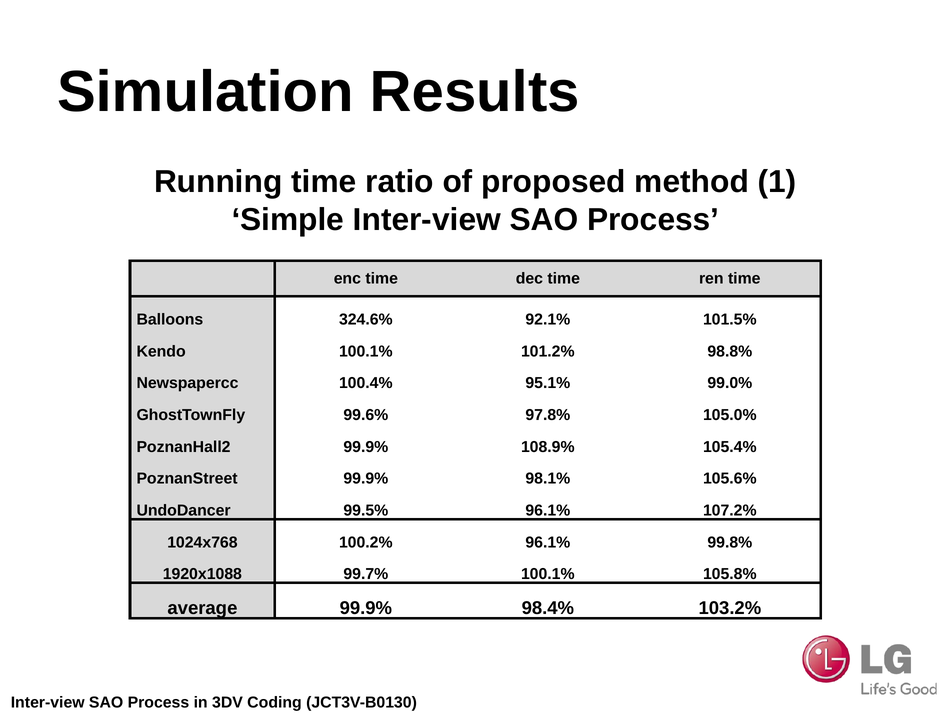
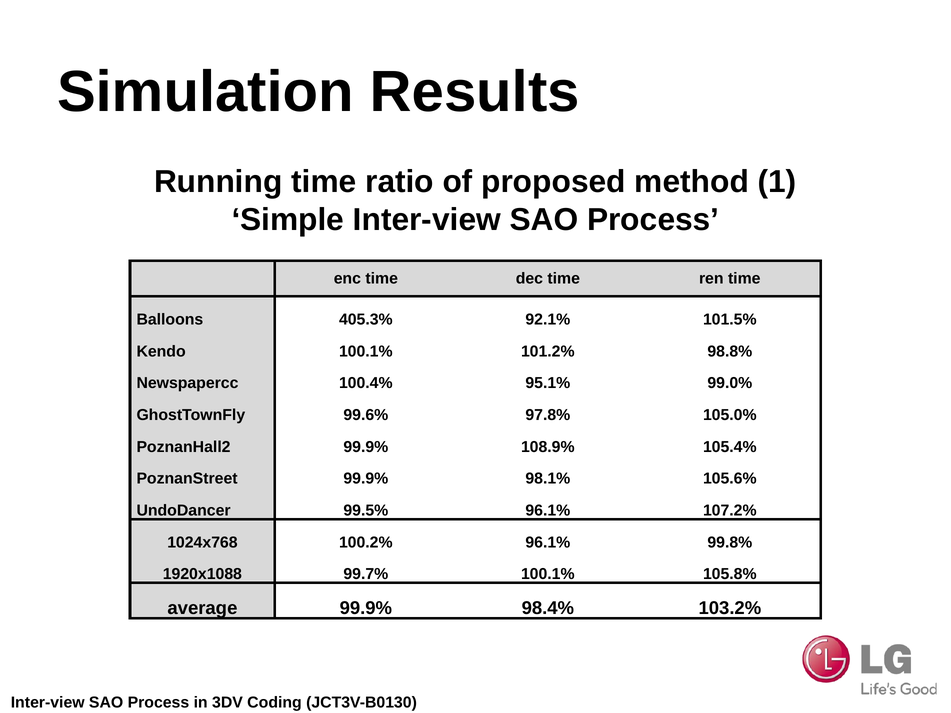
324.6%: 324.6% -> 405.3% (366, 320)
